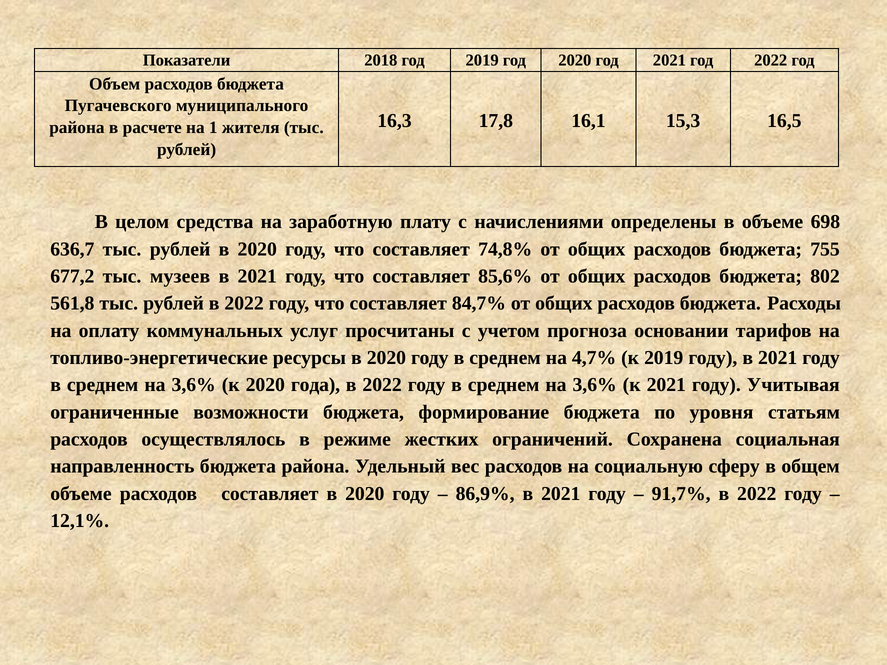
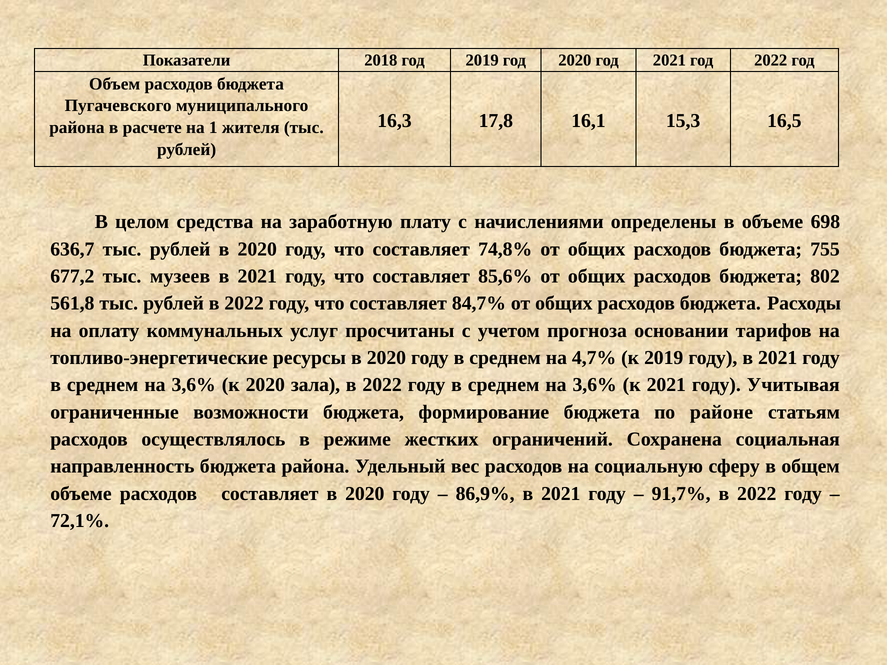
года: года -> зала (316, 385)
уровня: уровня -> районе (722, 412)
12,1%: 12,1% -> 72,1% (80, 521)
